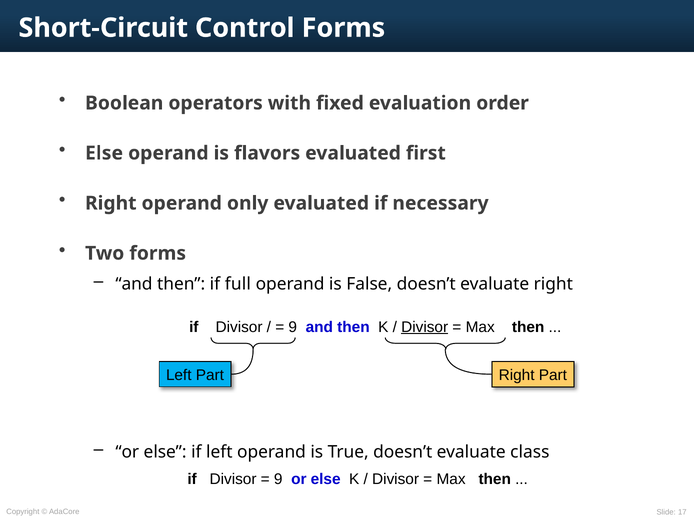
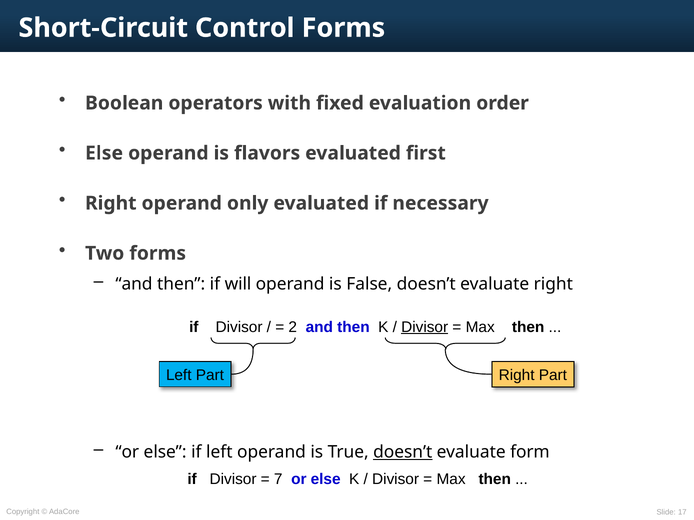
full: full -> will (238, 284)
9: 9 -> 2 (293, 327)
doesn’t underline: none -> present (403, 452)
class: class -> form (530, 452)
9: 9 -> 7 (278, 480)
